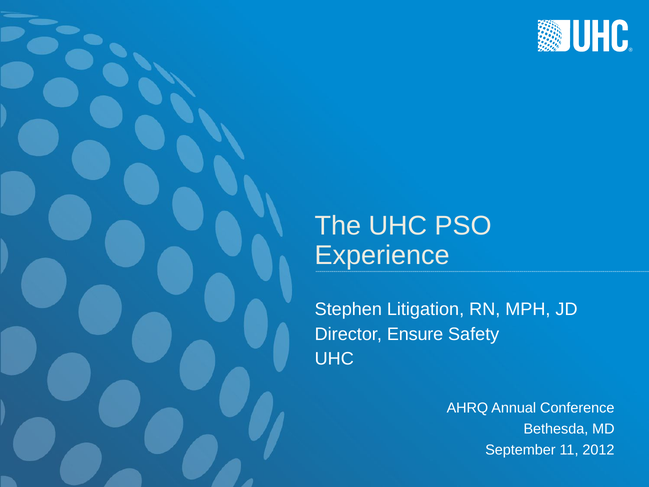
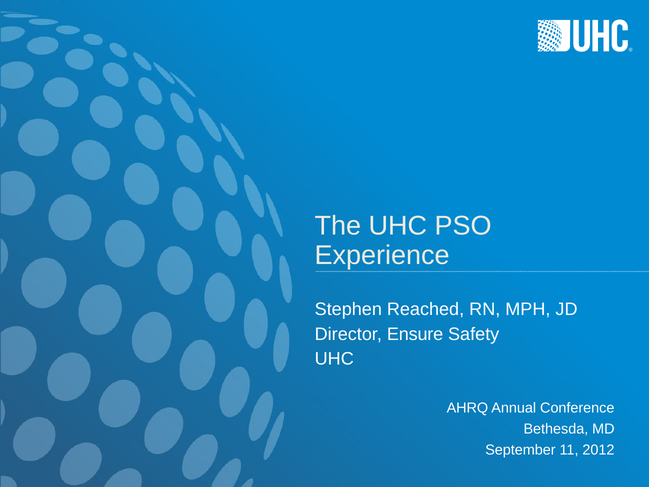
Litigation: Litigation -> Reached (426, 309)
